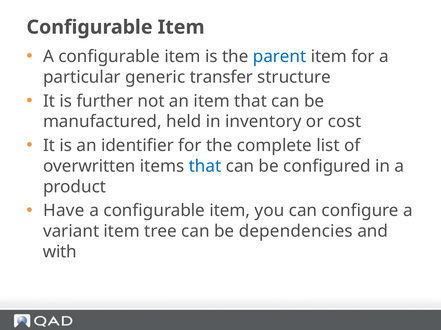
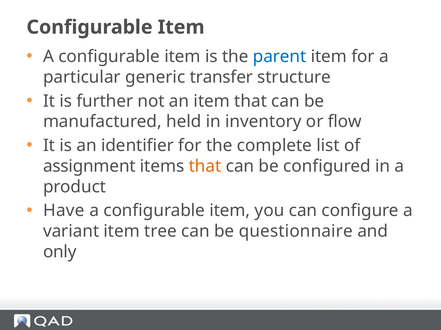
cost: cost -> flow (345, 122)
overwritten: overwritten -> assignment (89, 167)
that colour: blue -> orange (205, 167)
dependencies: dependencies -> questionnaire (296, 232)
with: with -> only (60, 252)
